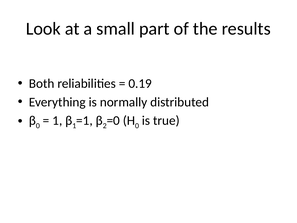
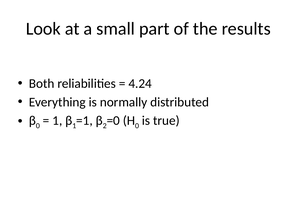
0.19: 0.19 -> 4.24 (140, 83)
